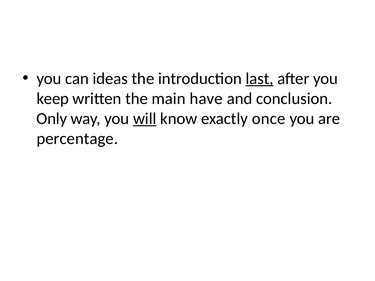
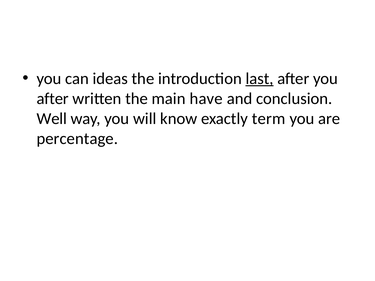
keep: keep -> after (53, 99)
Only: Only -> Well (52, 119)
will underline: present -> none (145, 119)
once: once -> term (269, 119)
